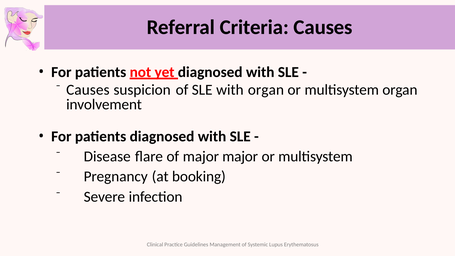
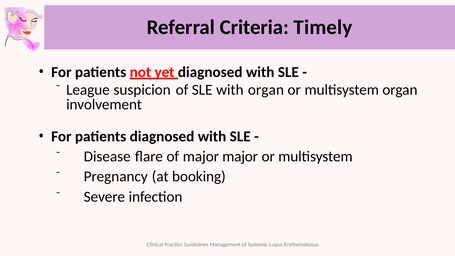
Criteria Causes: Causes -> Timely (323, 27)
Causes: Causes -> League (88, 90)
